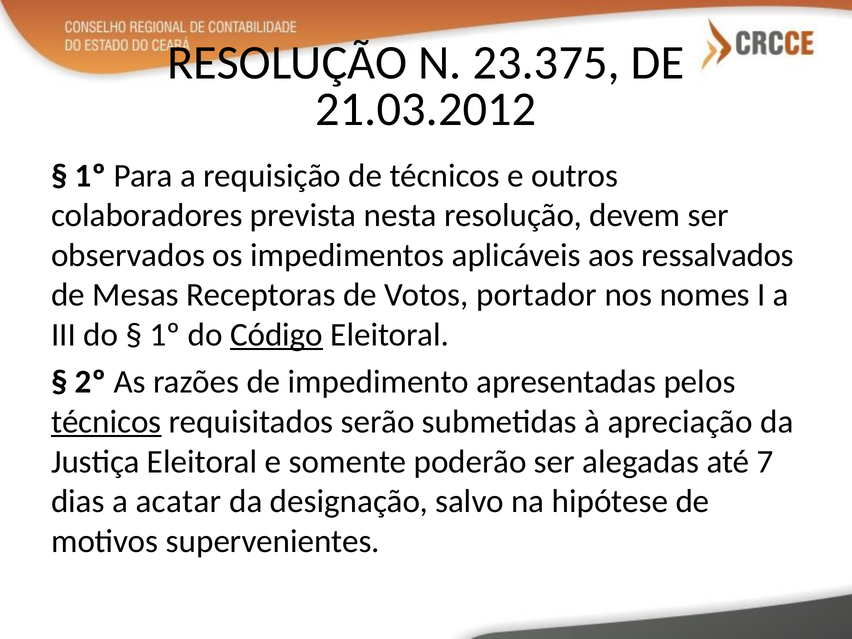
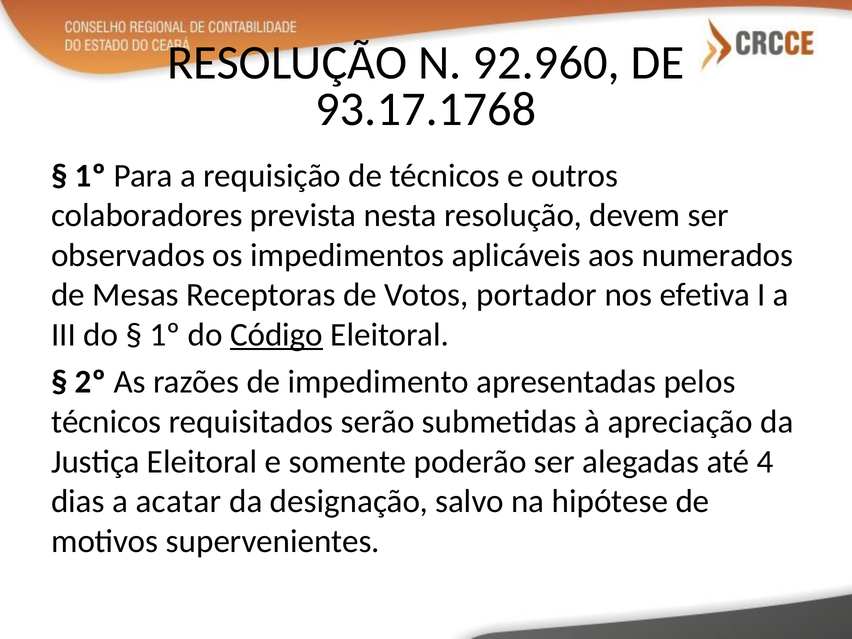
23.375: 23.375 -> 92.960 (546, 63)
21.03.2012: 21.03.2012 -> 93.17.1768 (426, 109)
ressalvados: ressalvados -> numerados (718, 255)
nomes: nomes -> efetiva (705, 295)
técnicos underline: present -> none (106, 422)
7: 7 -> 4 (765, 462)
